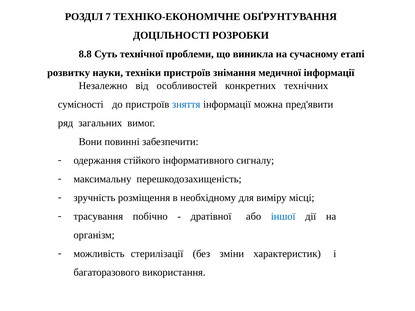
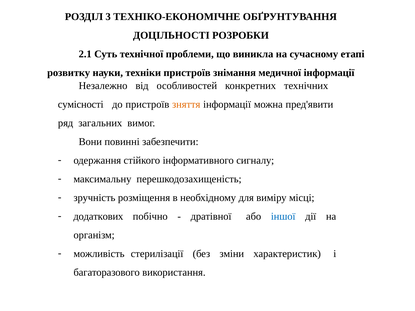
7: 7 -> 3 (108, 17)
8.8: 8.8 -> 2.1 (85, 54)
зняття colour: blue -> orange (186, 105)
трасування: трасування -> додаткових (98, 217)
